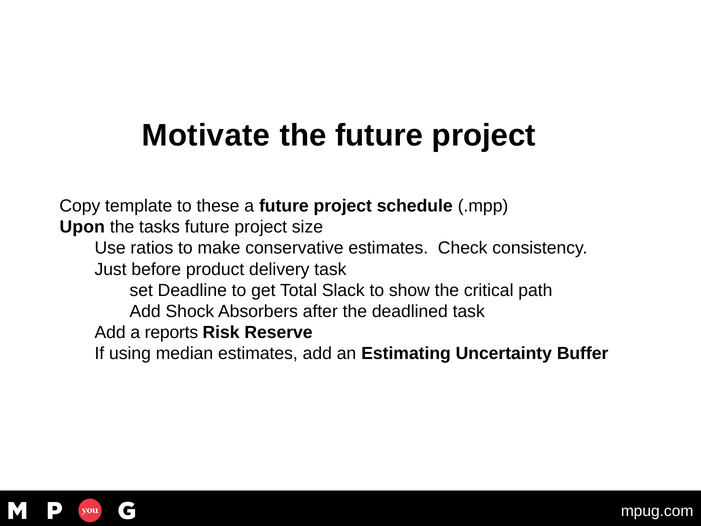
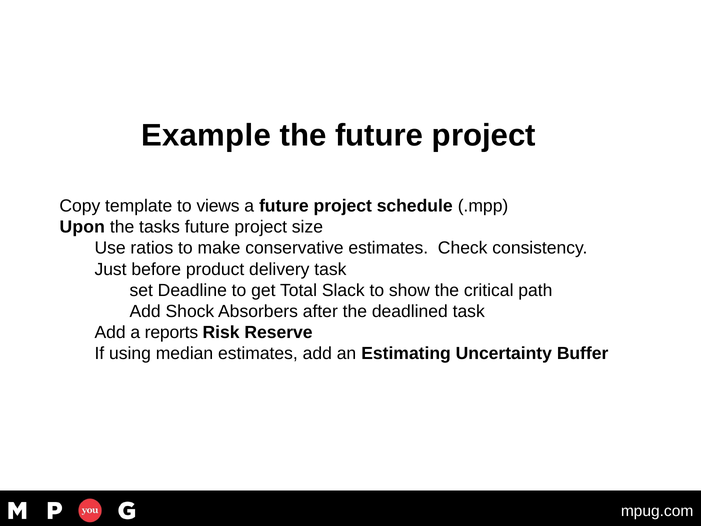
Motivate: Motivate -> Example (206, 135)
these: these -> views (218, 206)
